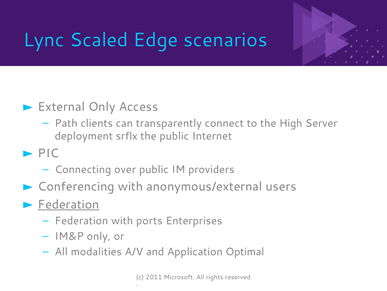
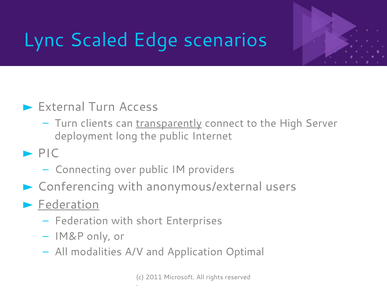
External Only: Only -> Turn (102, 107)
Path: Path -> Turn (66, 123)
transparently underline: none -> present (169, 123)
srflx: srflx -> long (127, 136)
ports: ports -> short (149, 220)
